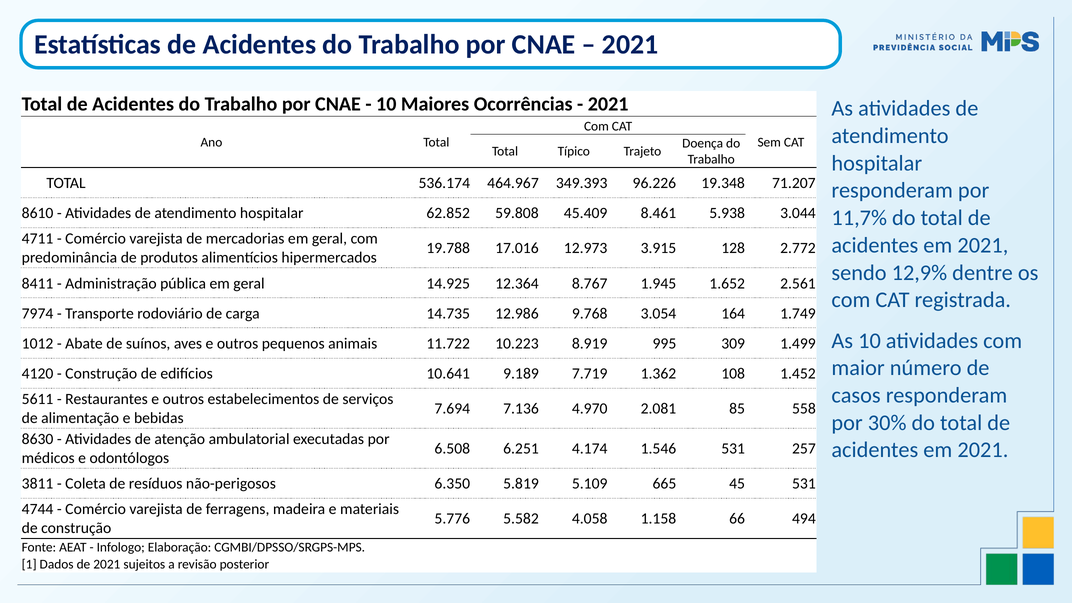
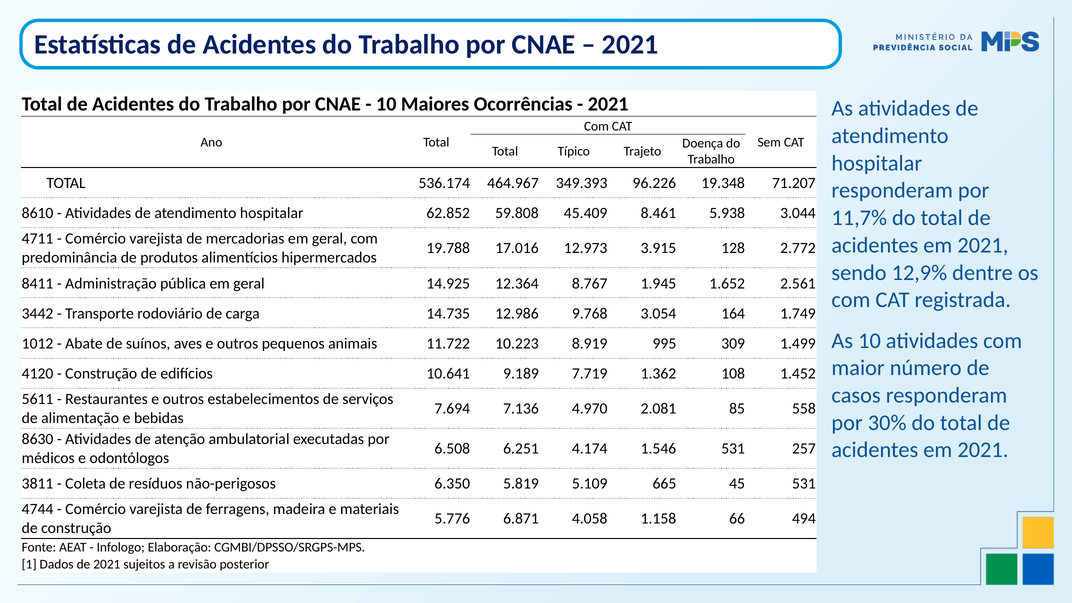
7974: 7974 -> 3442 (38, 313)
5.582: 5.582 -> 6.871 (521, 519)
